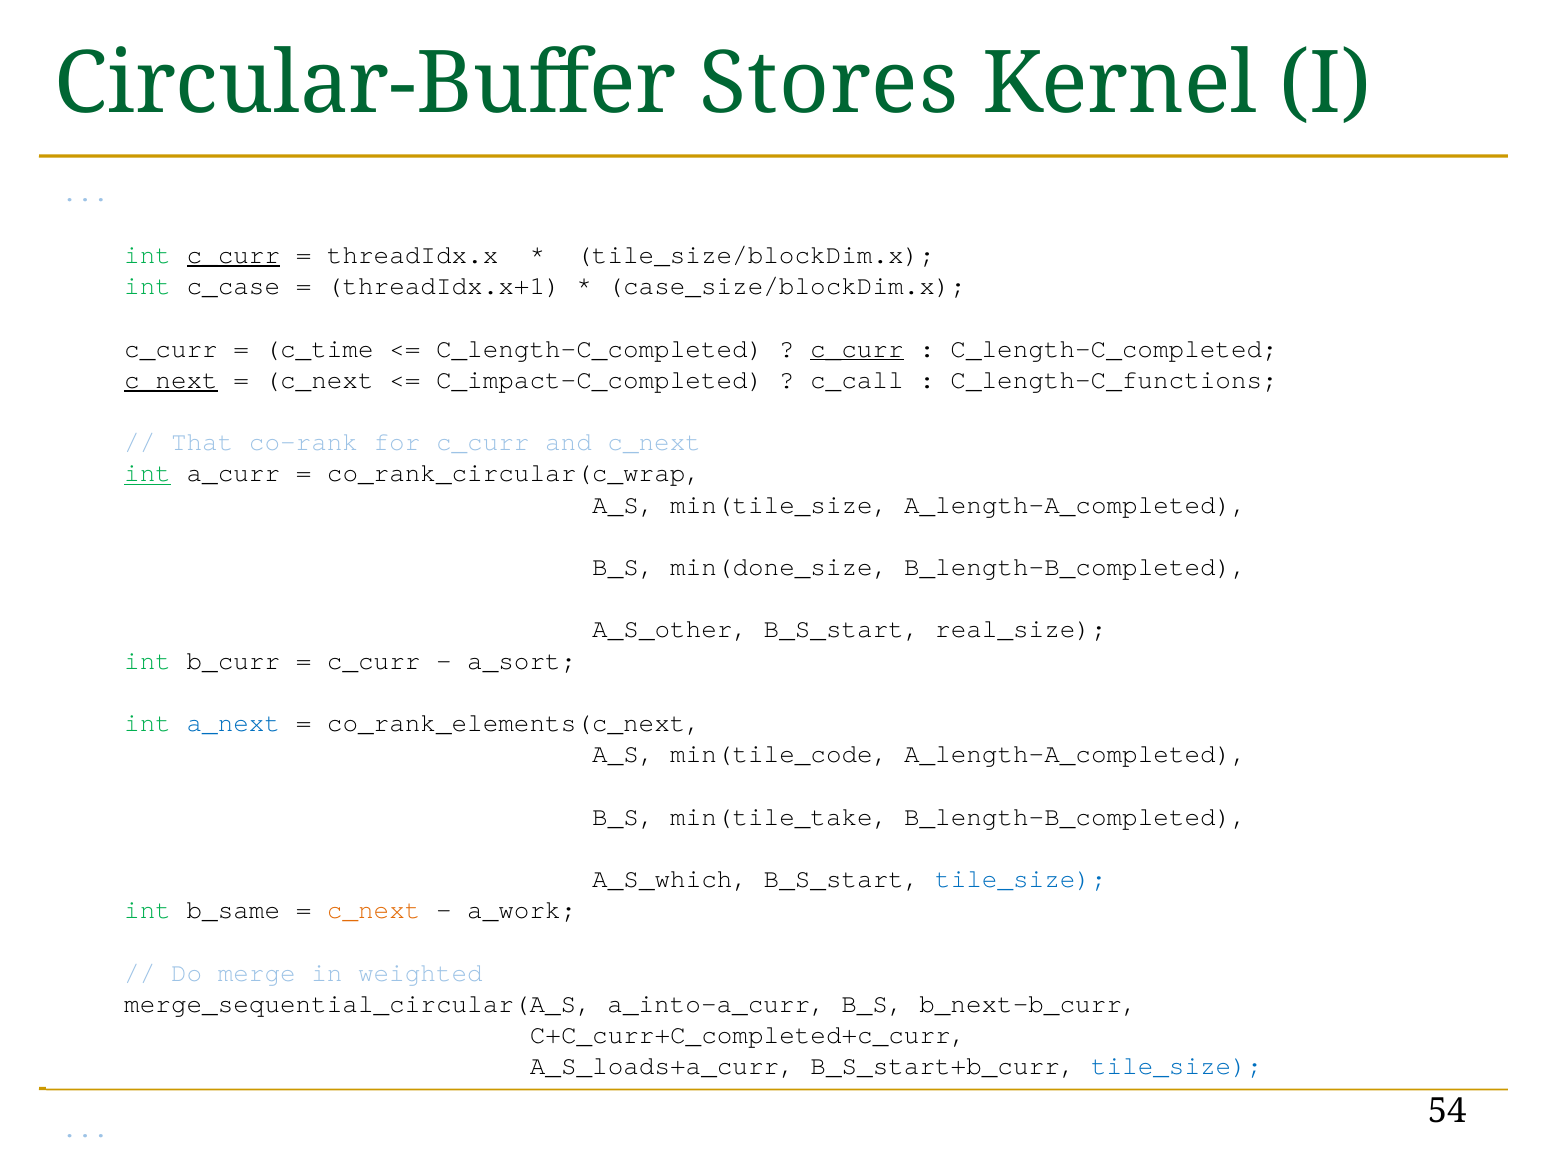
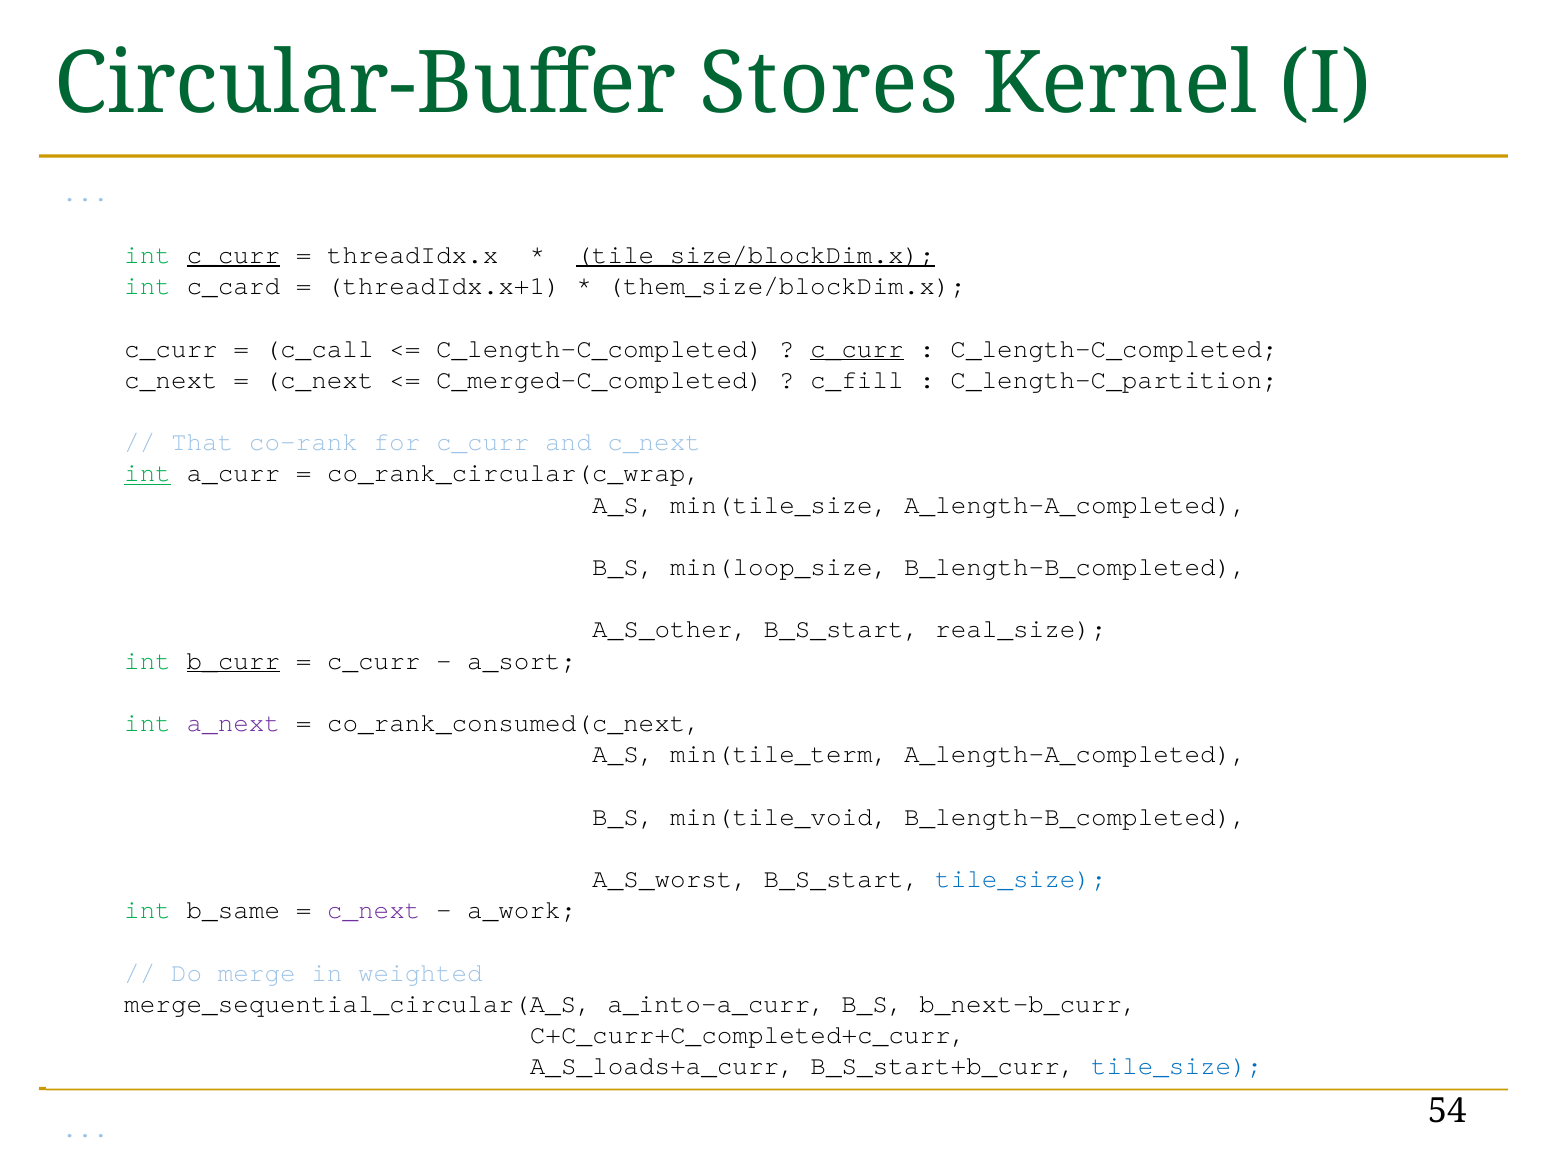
tile_size/blockDim.x underline: none -> present (756, 255)
c_case: c_case -> c_card (233, 286)
case_size/blockDim.x: case_size/blockDim.x -> them_size/blockDim.x (787, 286)
c_time: c_time -> c_call (319, 348)
c_next underline: present -> none (171, 380)
C_impact-C_completed: C_impact-C_completed -> C_merged-C_completed (600, 380)
c_call: c_call -> c_fill (857, 380)
C_length-C_functions: C_length-C_functions -> C_length-C_partition (1114, 380)
min(done_size: min(done_size -> min(loop_size (779, 567)
b_curr underline: none -> present (233, 660)
a_next colour: blue -> purple (233, 723)
co_rank_elements(c_next: co_rank_elements(c_next -> co_rank_consumed(c_next (514, 723)
min(tile_code: min(tile_code -> min(tile_term (779, 754)
min(tile_take: min(tile_take -> min(tile_void (779, 816)
A_S_which: A_S_which -> A_S_worst (670, 879)
c_next colour: orange -> purple (374, 910)
